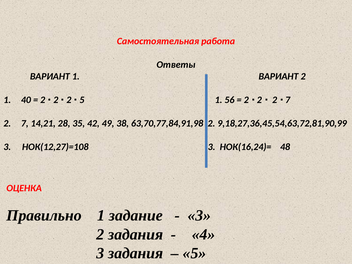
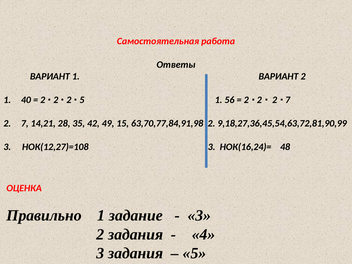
38: 38 -> 15 (123, 123)
